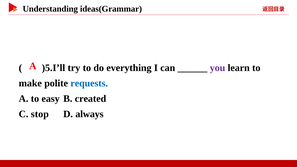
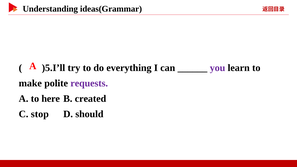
requests colour: blue -> purple (89, 83)
easy: easy -> here (51, 99)
always: always -> should (89, 114)
